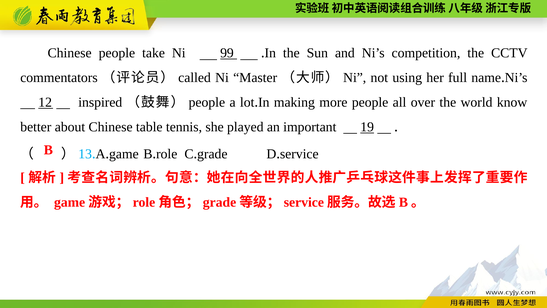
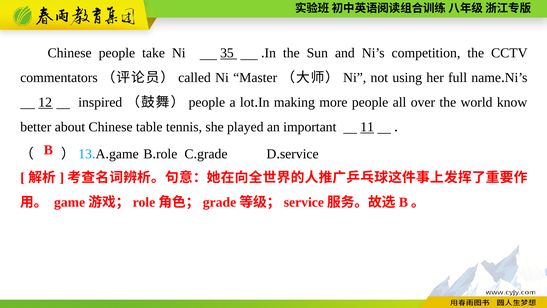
99: 99 -> 35 (227, 53)
19: 19 -> 11 (367, 127)
